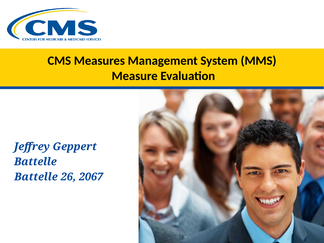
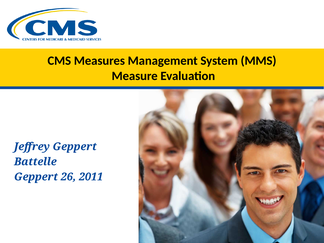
Battelle: Battelle -> Geppert (36, 177)
2067: 2067 -> 2011 (91, 177)
